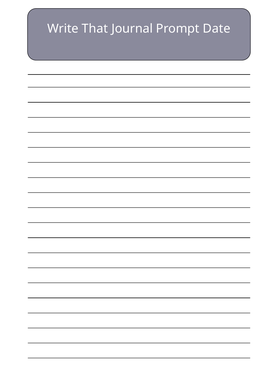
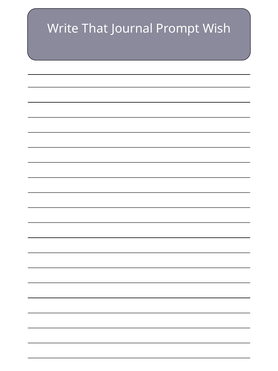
Date: Date -> Wish (217, 29)
